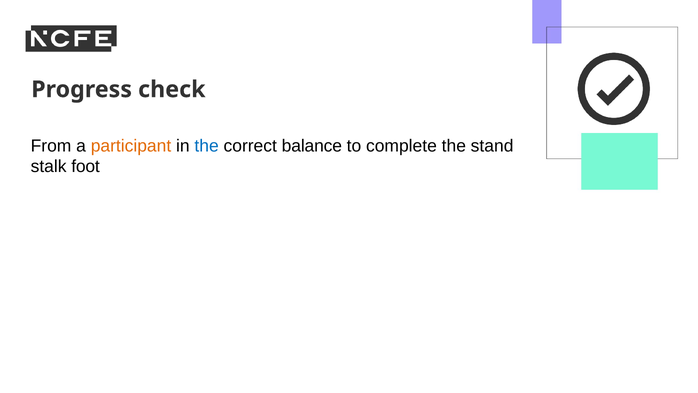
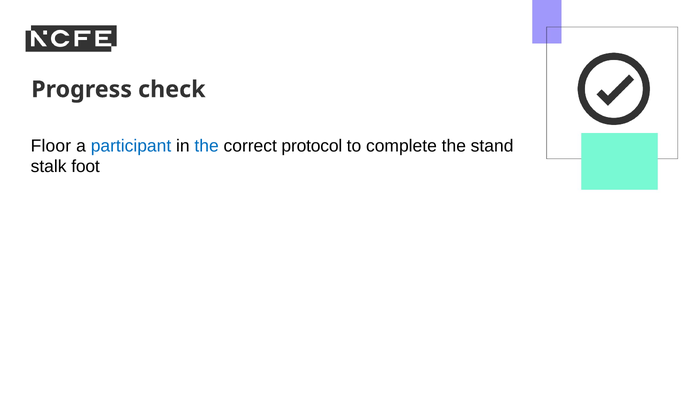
From: From -> Floor (51, 146)
participant colour: orange -> blue (131, 146)
balance: balance -> protocol (312, 146)
